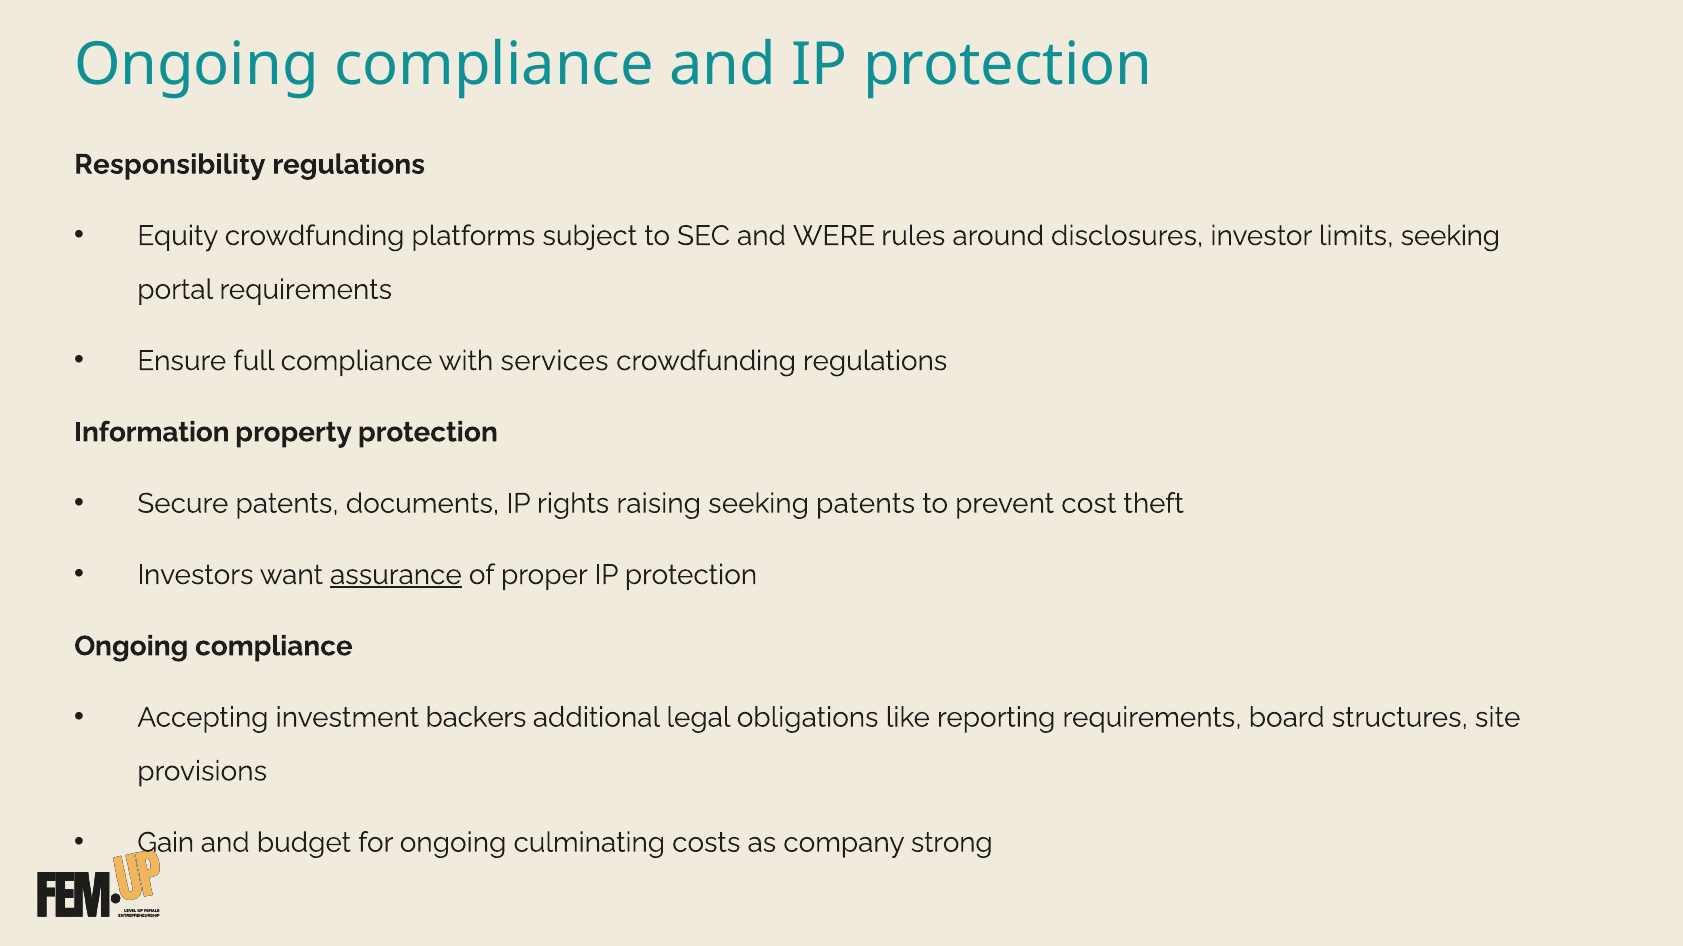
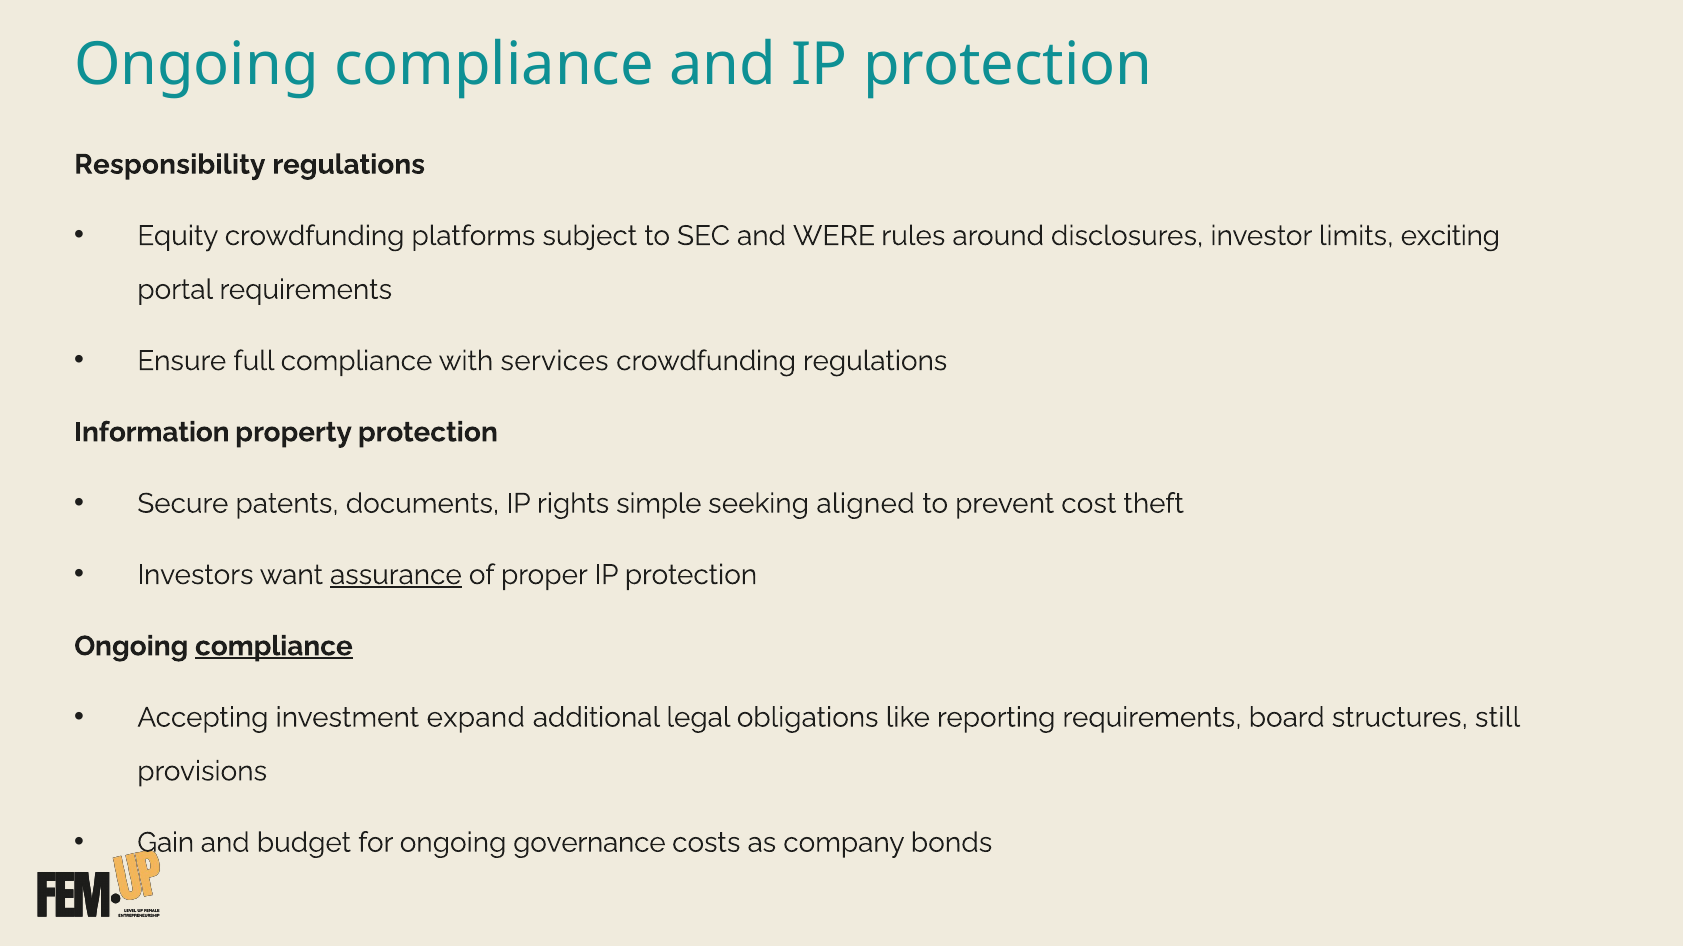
limits seeking: seeking -> exciting (1450, 236)
raising: raising -> simple (659, 504)
seeking patents: patents -> aligned (866, 504)
compliance underline: none -> present (274, 647)
backers: backers -> expand (476, 718)
site: site -> still (1498, 718)
culminating: culminating -> governance (589, 843)
strong: strong -> bonds (952, 843)
